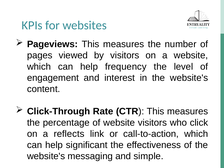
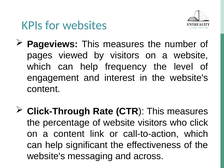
a reflects: reflects -> content (69, 134)
simple: simple -> across (149, 156)
